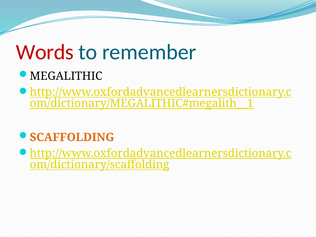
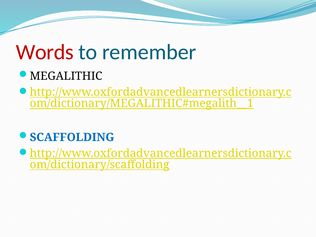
SCAFFOLDING colour: orange -> blue (72, 137)
